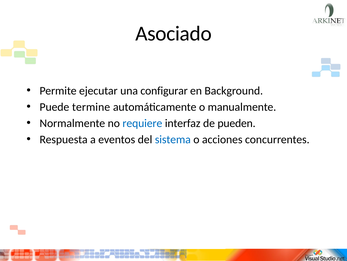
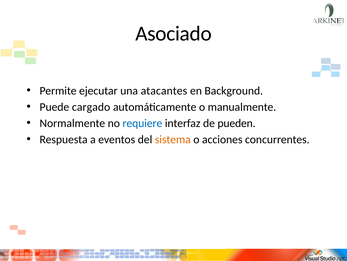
configurar: configurar -> atacantes (164, 90)
termine: termine -> cargado (91, 107)
sistema colour: blue -> orange (173, 139)
